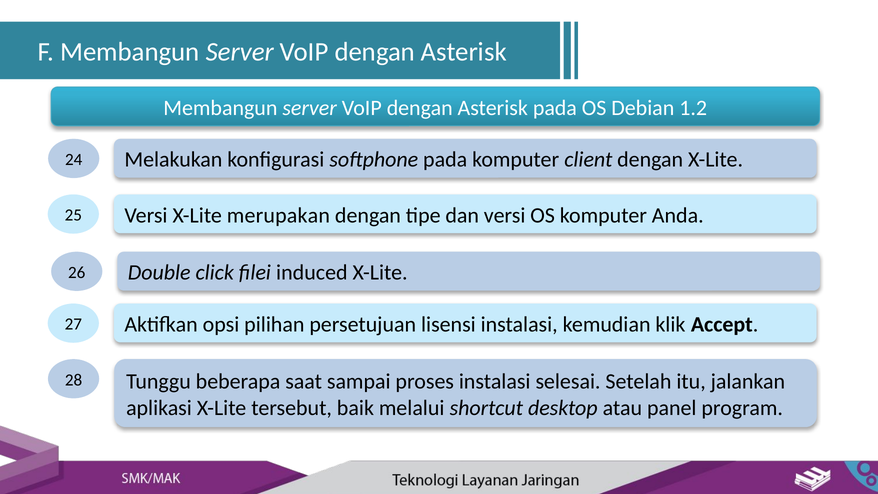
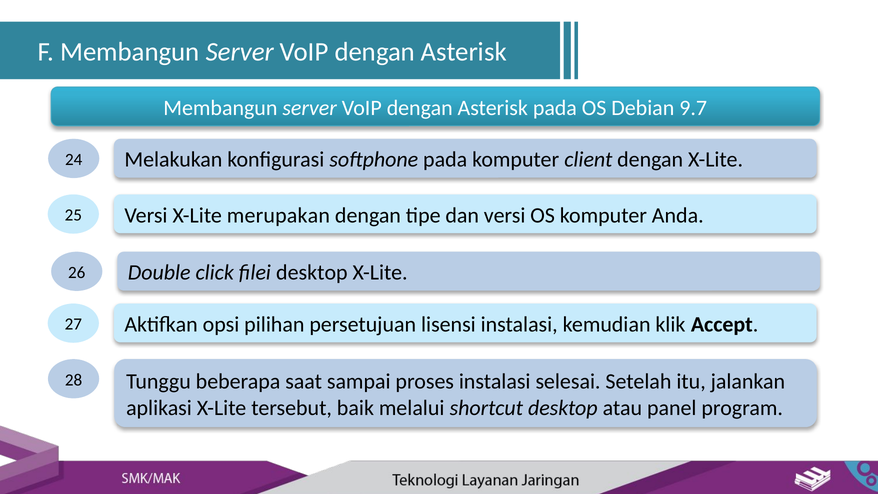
1.2: 1.2 -> 9.7 (693, 108)
filei induced: induced -> desktop (312, 273)
